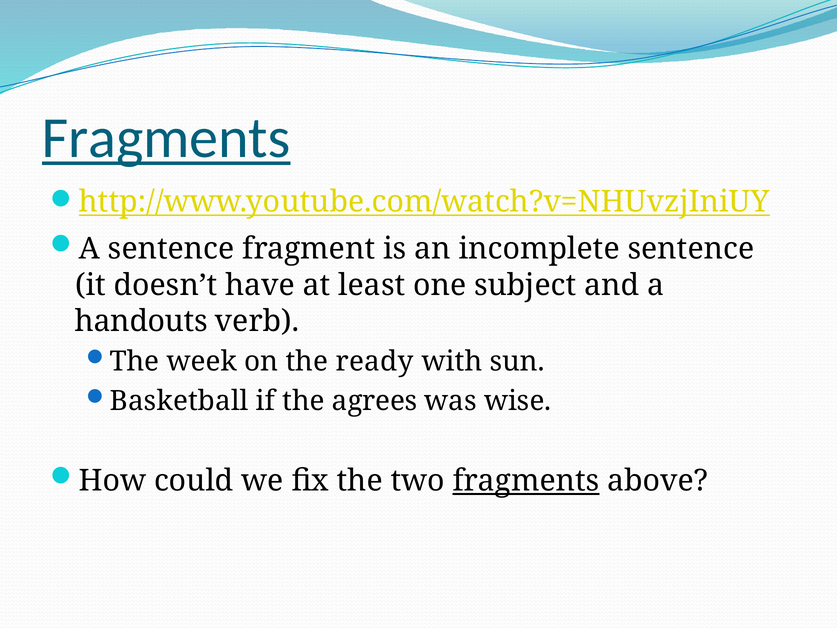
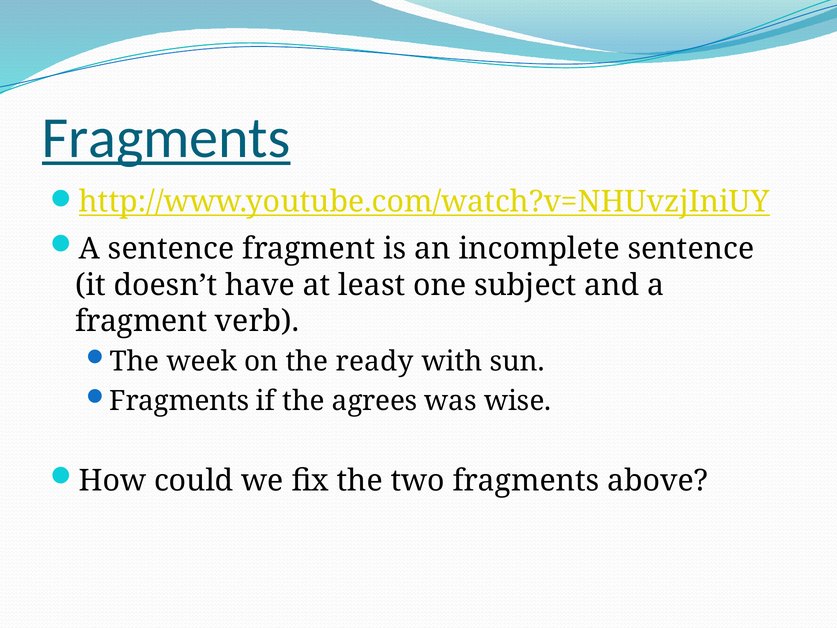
handouts: handouts -> fragment (141, 321)
Basketball: Basketball -> Fragments (179, 401)
fragments underline: present -> none (526, 481)
